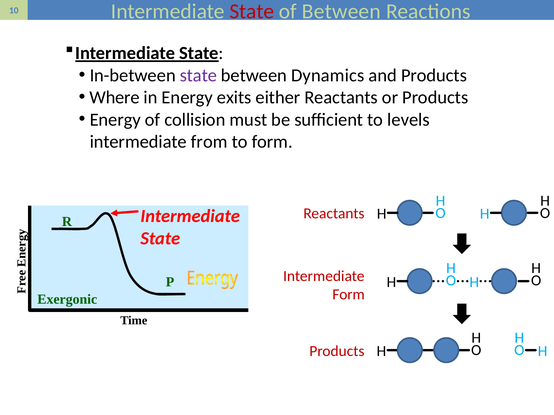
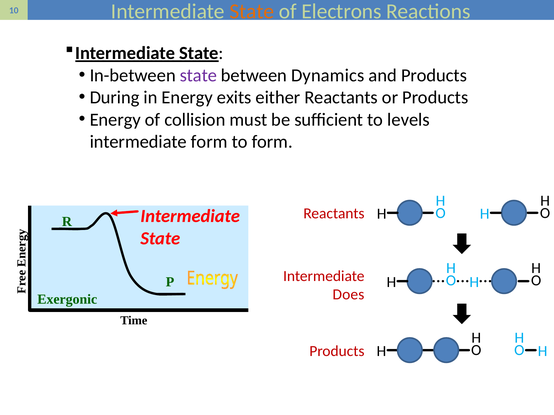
State colour: red -> orange (252, 11)
of Between: Between -> Electrons (342, 11)
Where: Where -> During (115, 98)
intermediate from: from -> form (209, 142)
Form: Form -> Does (348, 295)
